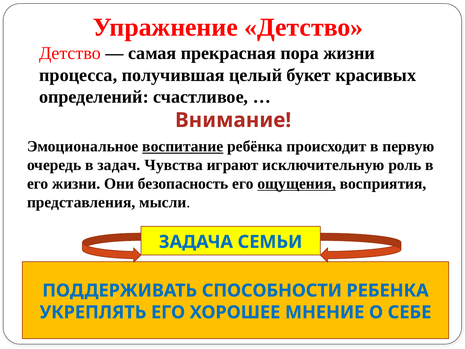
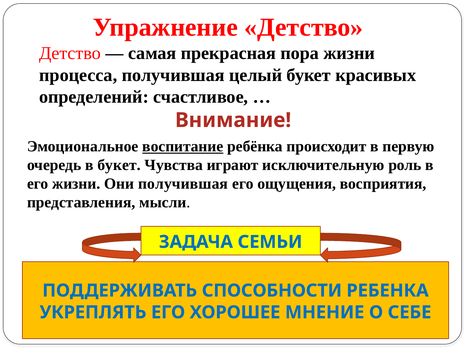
в задач: задач -> букет (119, 165)
Они безопасность: безопасность -> получившая (183, 184)
ощущения underline: present -> none (297, 184)
